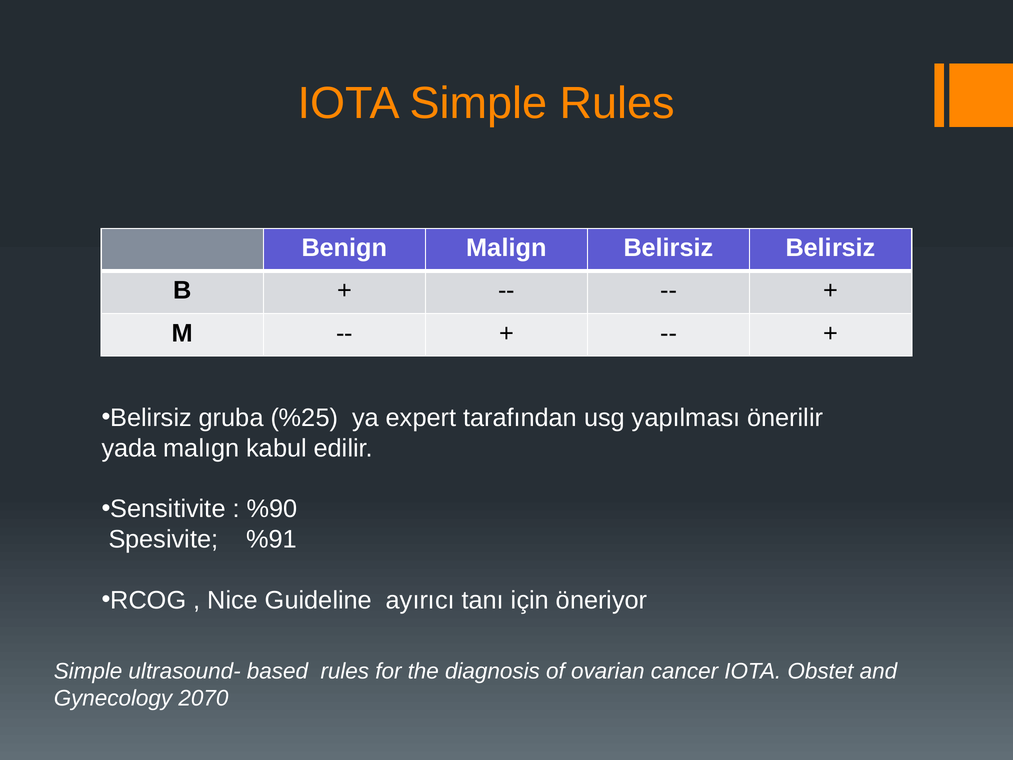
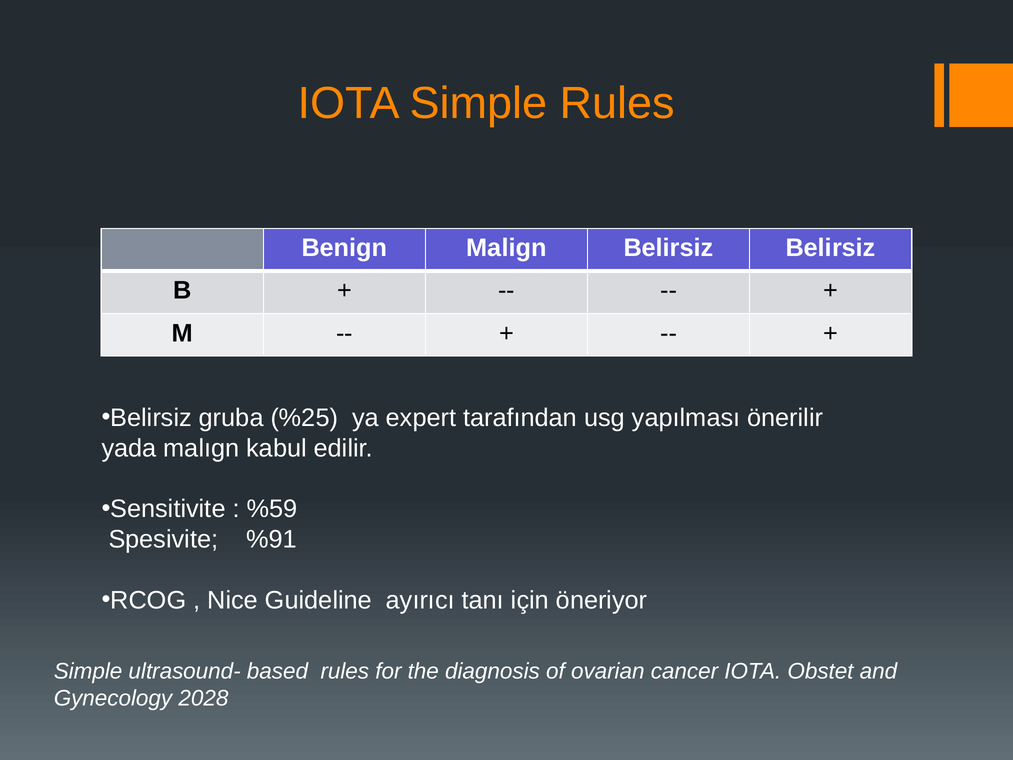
%90: %90 -> %59 (272, 509)
2070: 2070 -> 2028 (203, 698)
